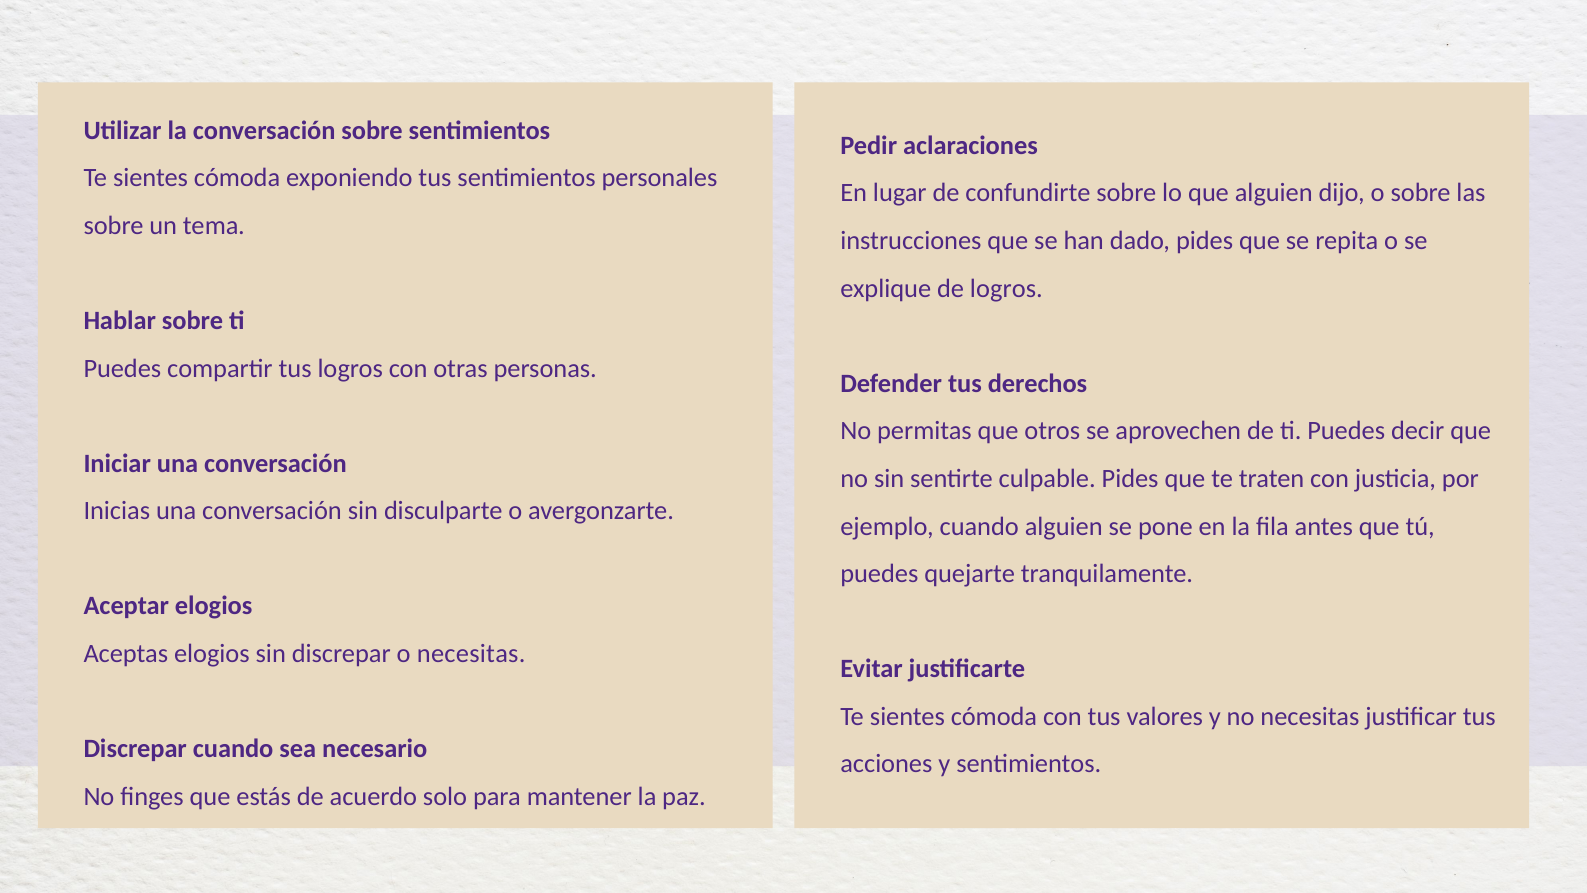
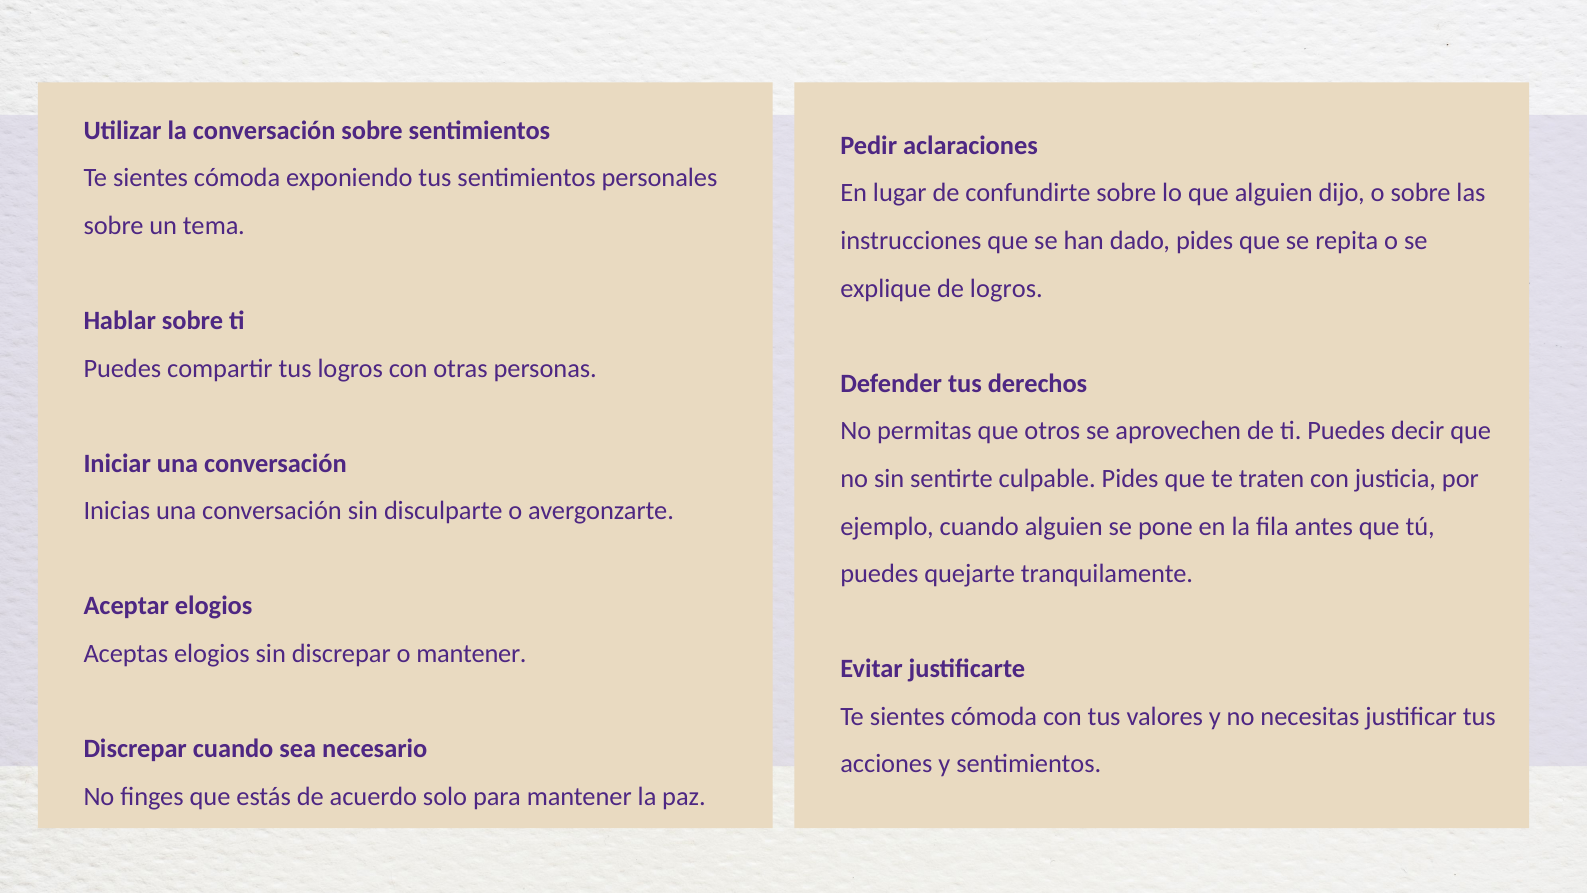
o necesitas: necesitas -> mantener (471, 654)
